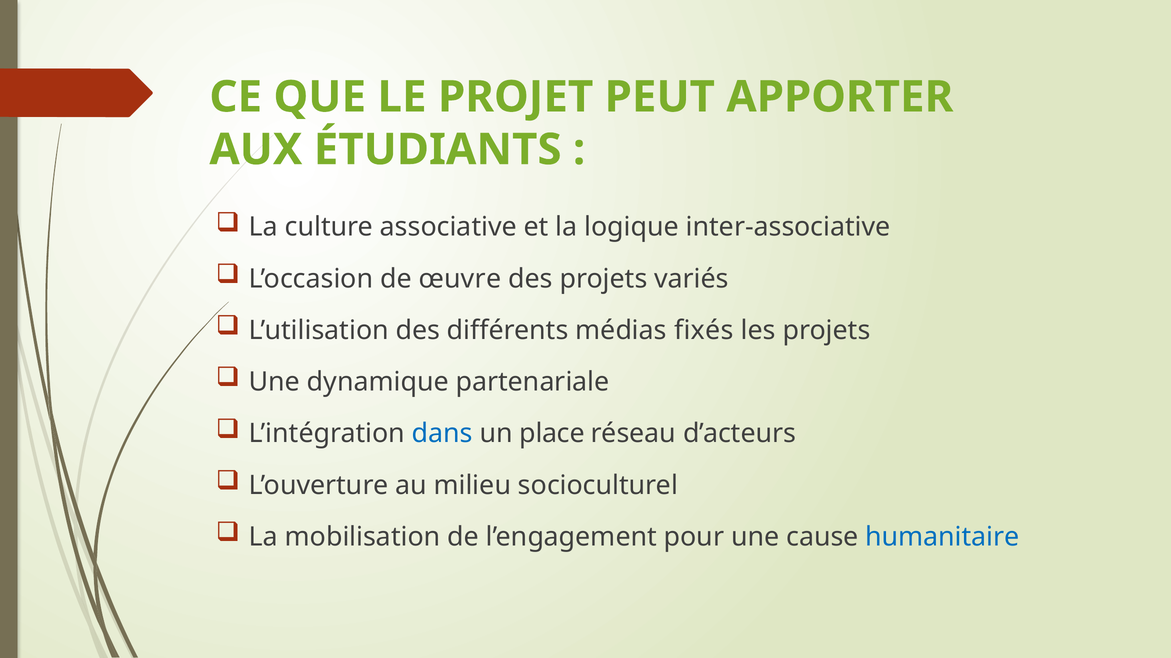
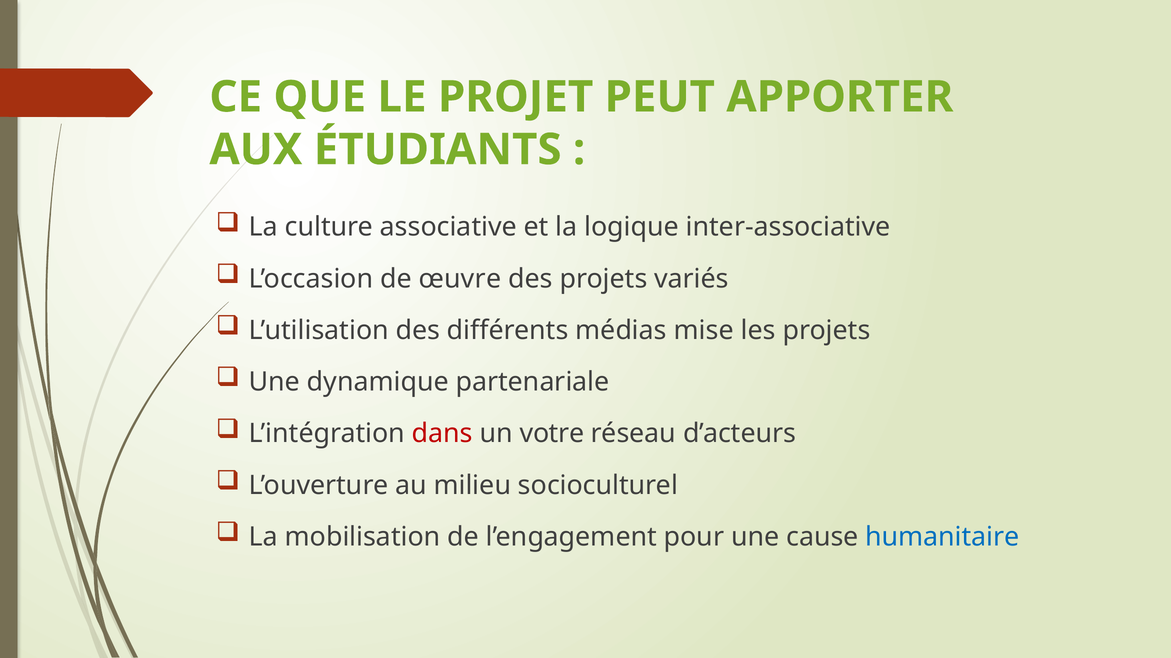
fixés: fixés -> mise (704, 331)
dans colour: blue -> red (442, 434)
place: place -> votre (552, 434)
